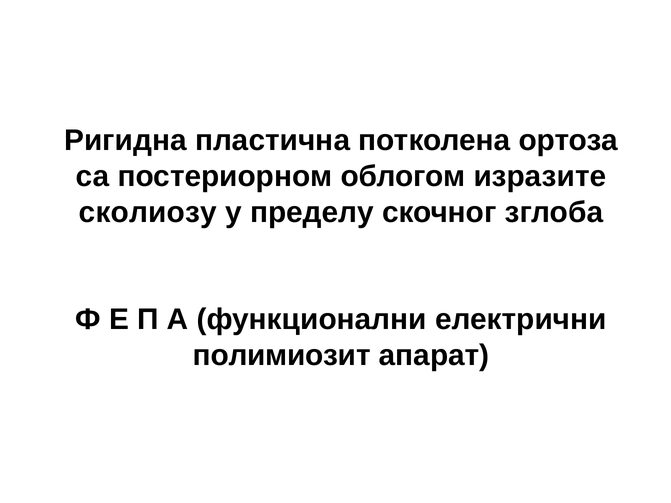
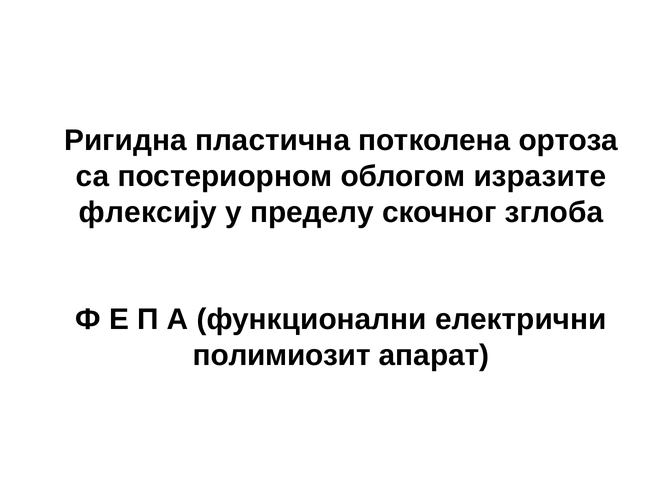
сколиозу: сколиозу -> флексију (148, 212)
